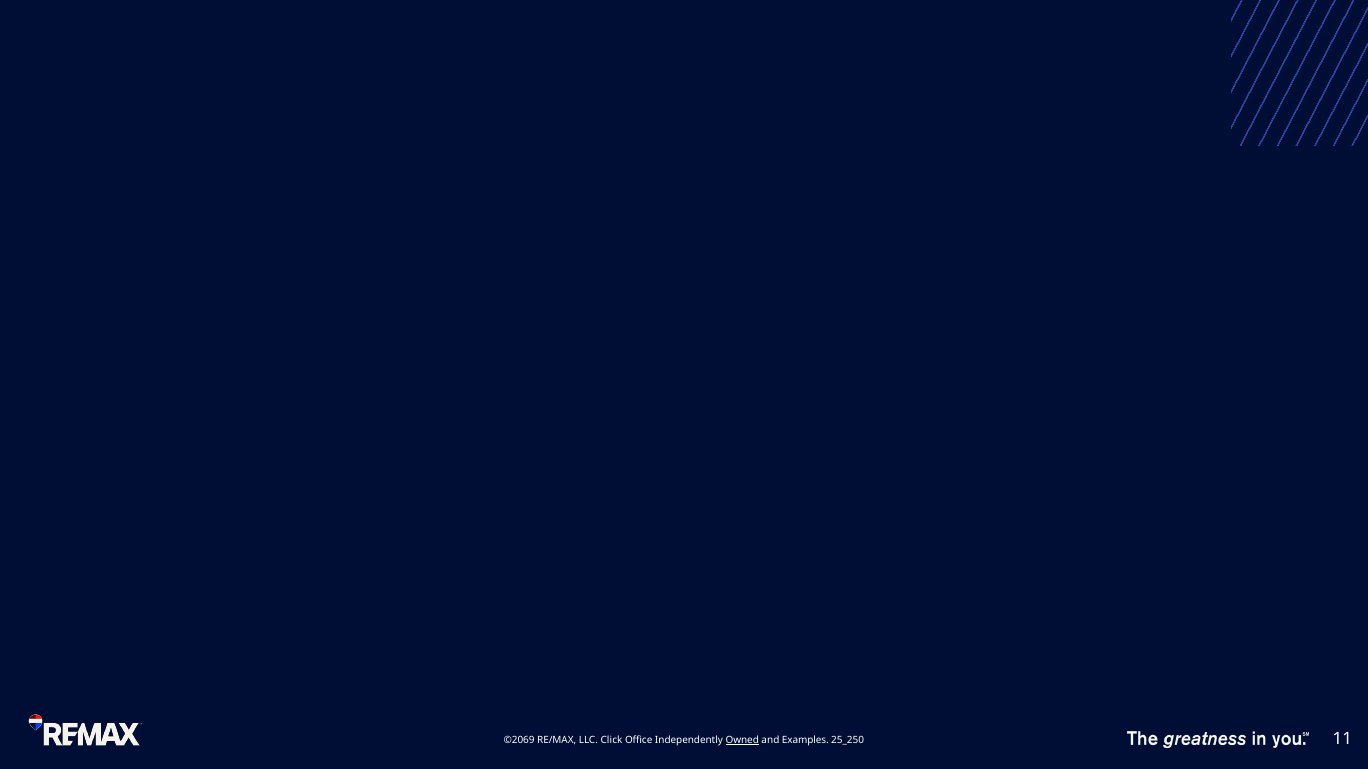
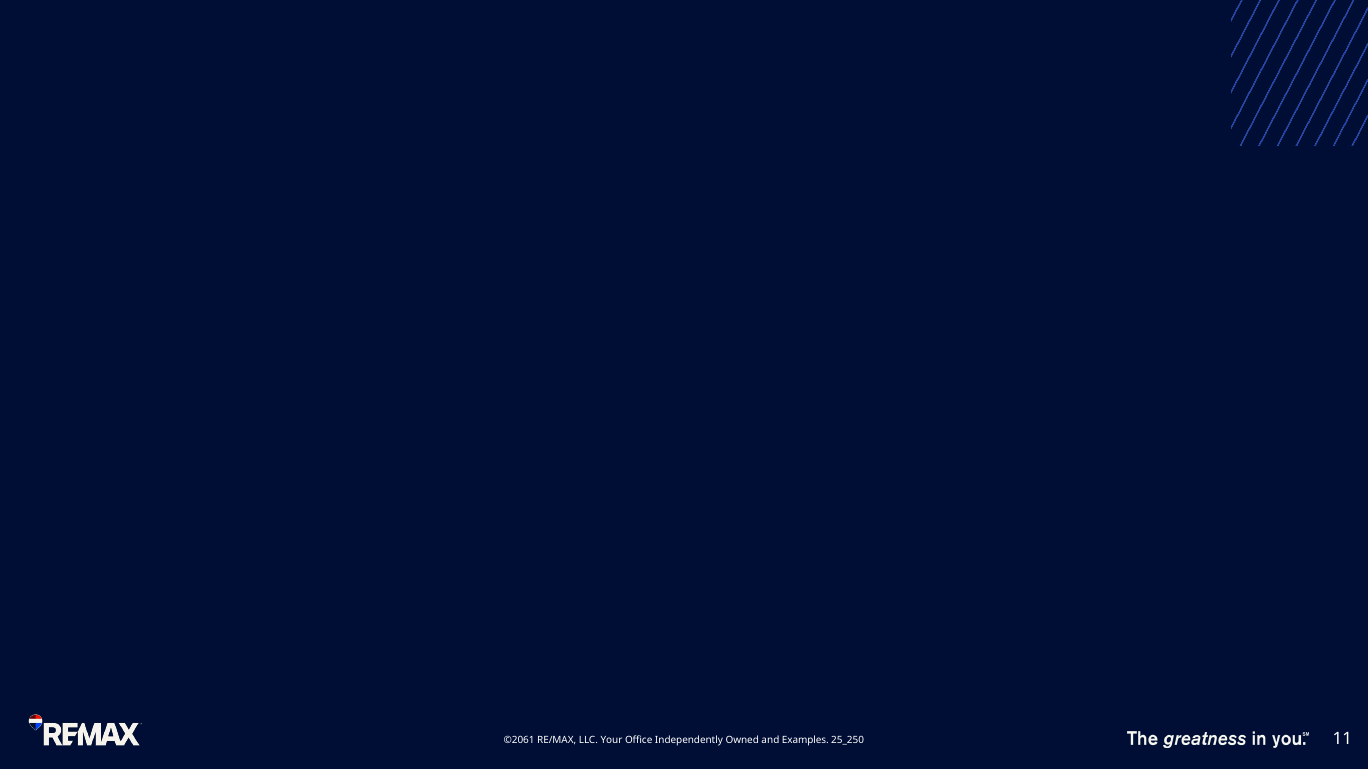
©2069: ©2069 -> ©2061 (519, 740)
Click: Click -> Your (612, 740)
Owned underline: present -> none (742, 740)
